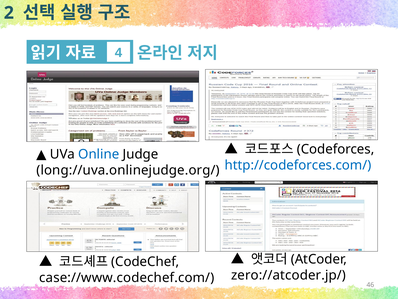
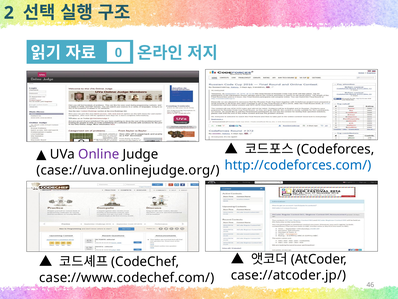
4: 4 -> 0 (119, 53)
Online colour: blue -> purple (99, 154)
long://uva.onlinejudge.org/: long://uva.onlinejudge.org/ -> case://uva.onlinejudge.org/ (128, 170)
zero://atcoder.jp/: zero://atcoder.jp/ -> case://atcoder.jp/ (288, 275)
